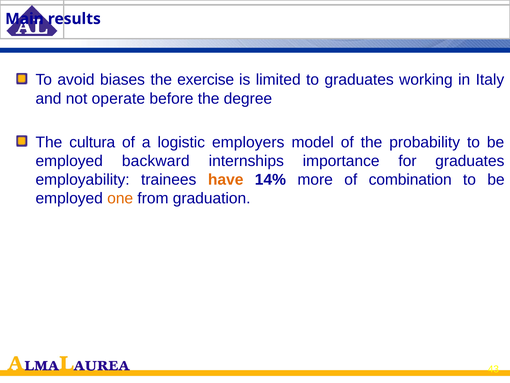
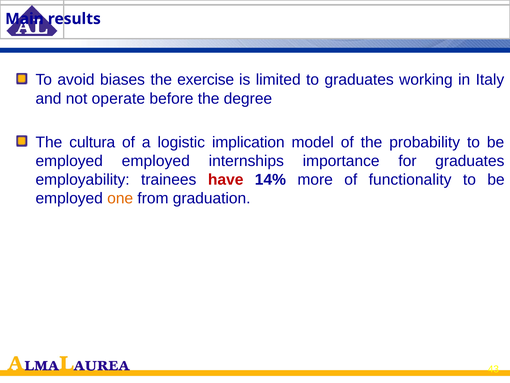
employers: employers -> implication (248, 142)
employed backward: backward -> employed (156, 161)
have colour: orange -> red (226, 179)
combination: combination -> functionality (410, 179)
